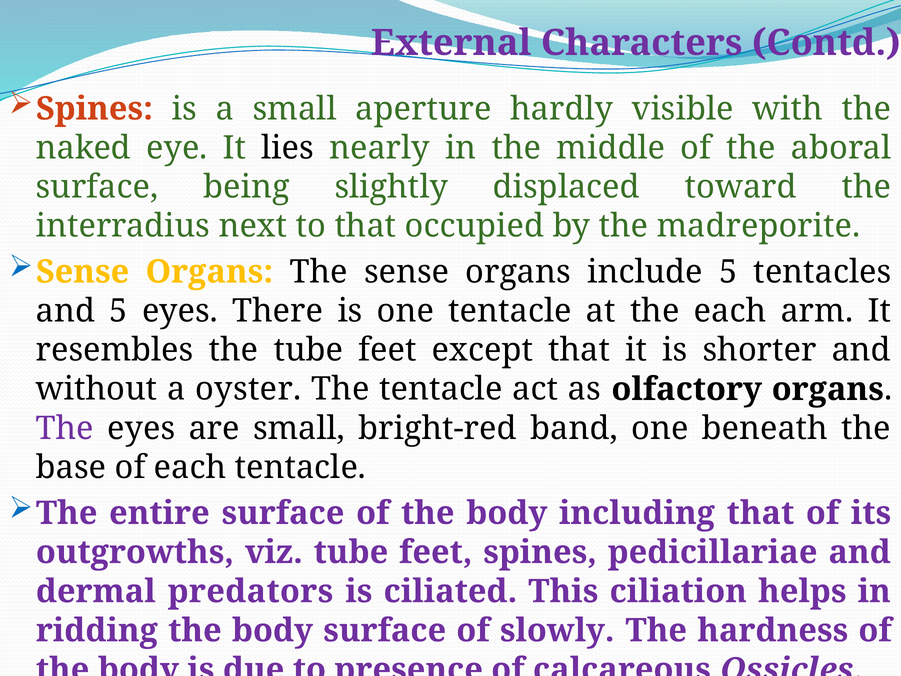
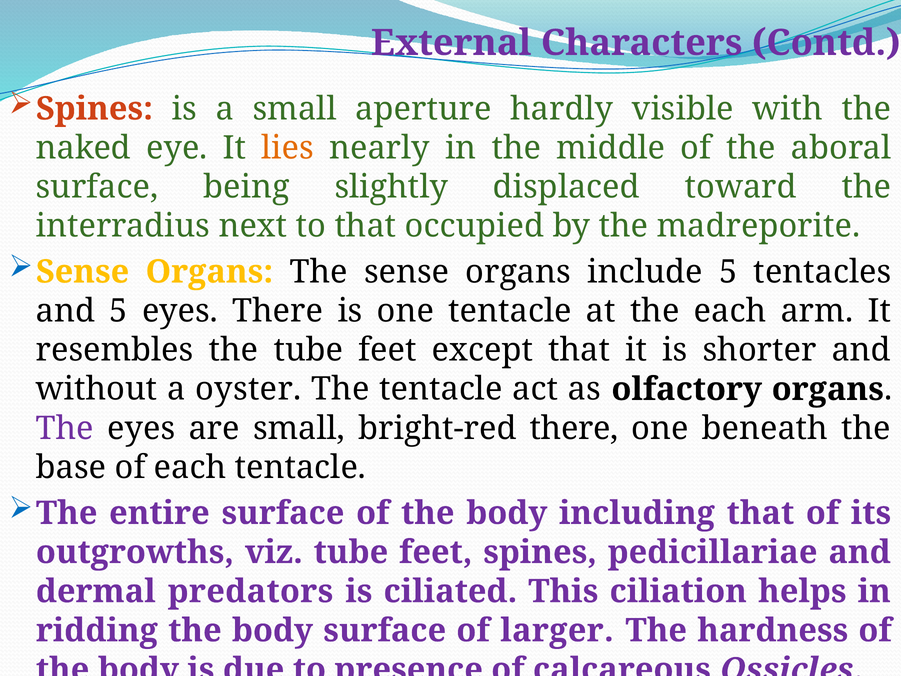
lies colour: black -> orange (288, 148)
bright-red band: band -> there (574, 428)
slowly: slowly -> larger (557, 630)
